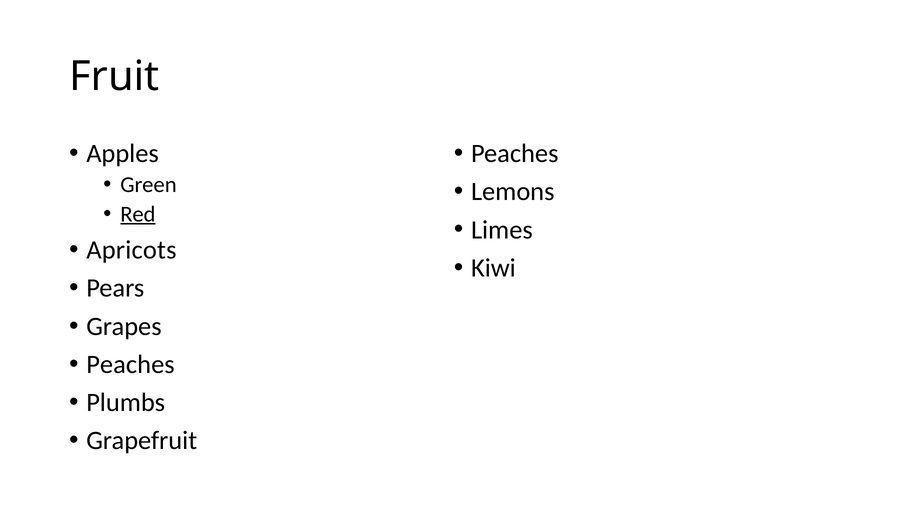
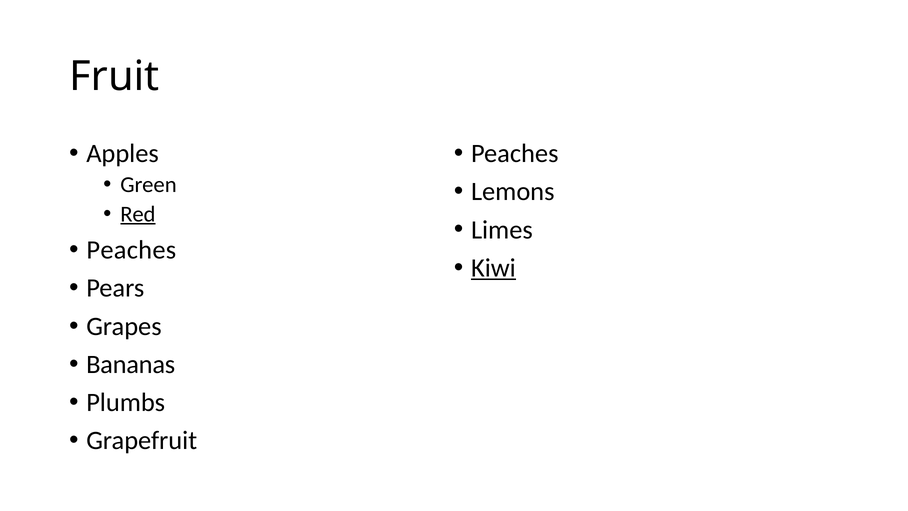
Apricots: Apricots -> Peaches (131, 250)
Kiwi underline: none -> present (493, 268)
Peaches: Peaches -> Bananas (131, 364)
